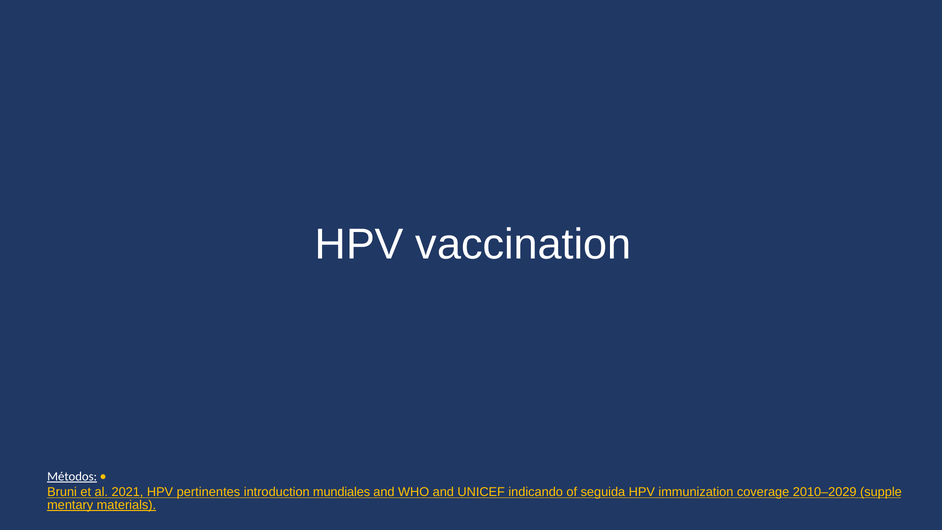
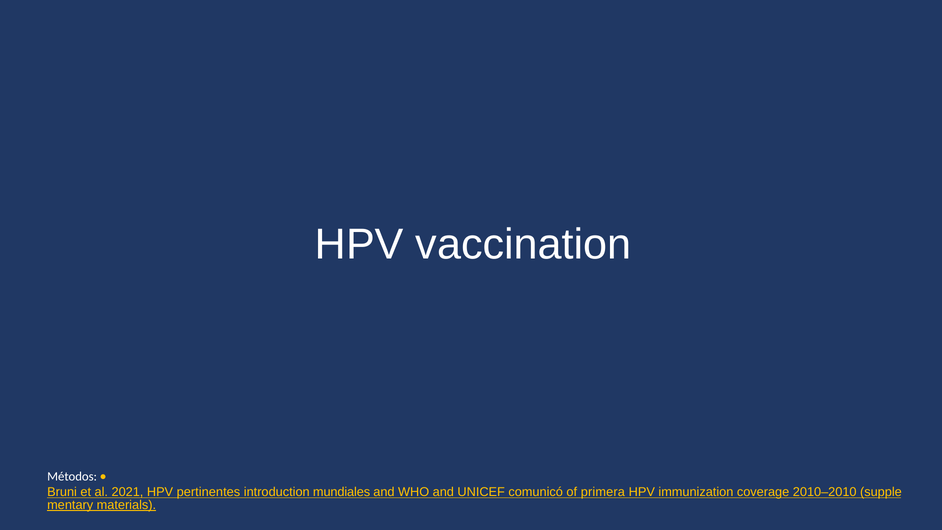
Métodos underline: present -> none (72, 476)
indicando: indicando -> comunicó (536, 492)
seguida: seguida -> primera (603, 492)
2010–2029: 2010–2029 -> 2010–2010 (825, 492)
